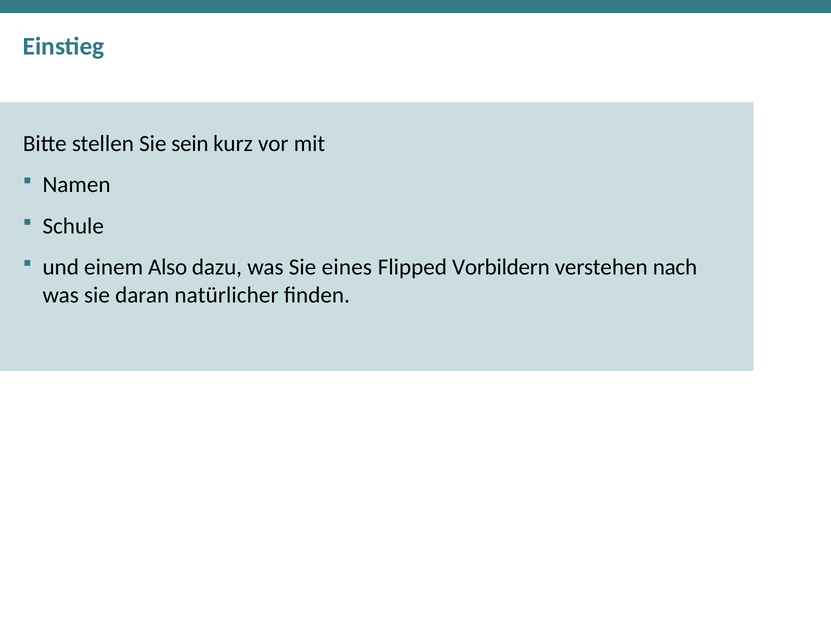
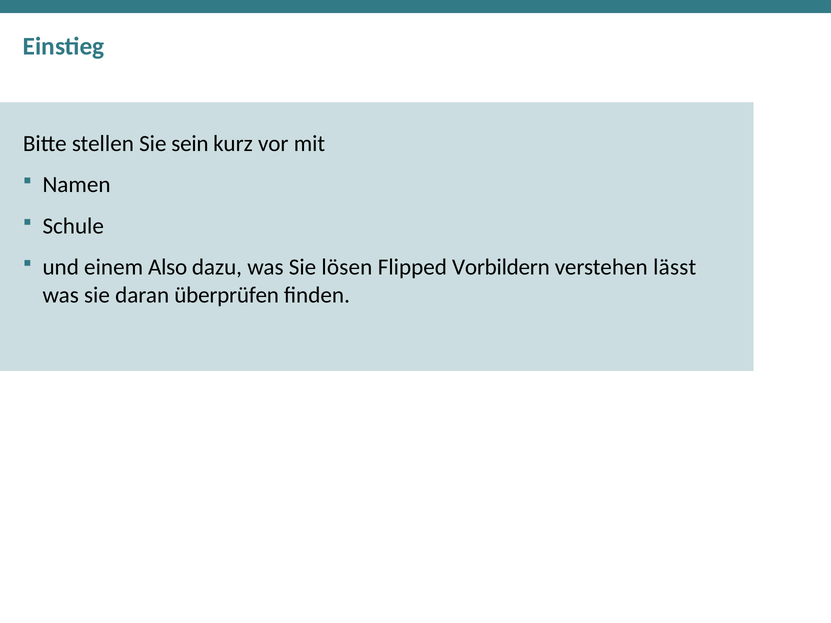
eines: eines -> lösen (347, 267)
nach: nach -> lässt (675, 267)
natürlicher: natürlicher -> überprüfen (227, 295)
